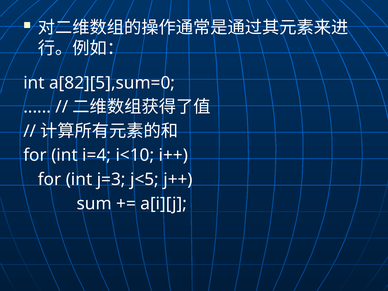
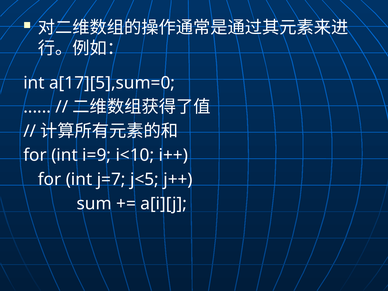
a[82][5],sum=0: a[82][5],sum=0 -> a[17][5],sum=0 (112, 83)
i=4: i=4 -> i=9 (97, 155)
j=3: j=3 -> j=7 (111, 179)
